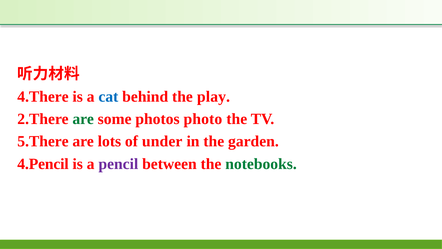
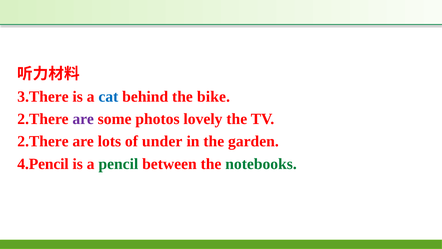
4.There: 4.There -> 3.There (43, 96)
play: play -> bike (214, 96)
are colour: green -> purple (83, 119)
photo: photo -> lovely (203, 119)
5.There: 5.There -> 2.There (43, 141)
pencil colour: purple -> green (118, 164)
